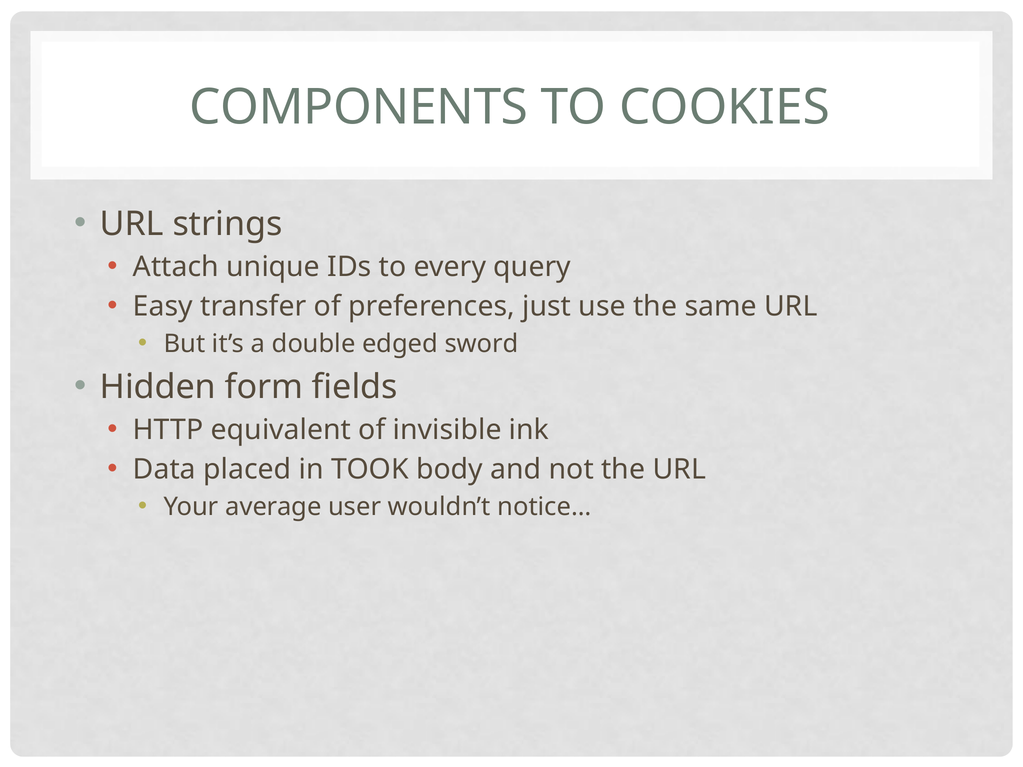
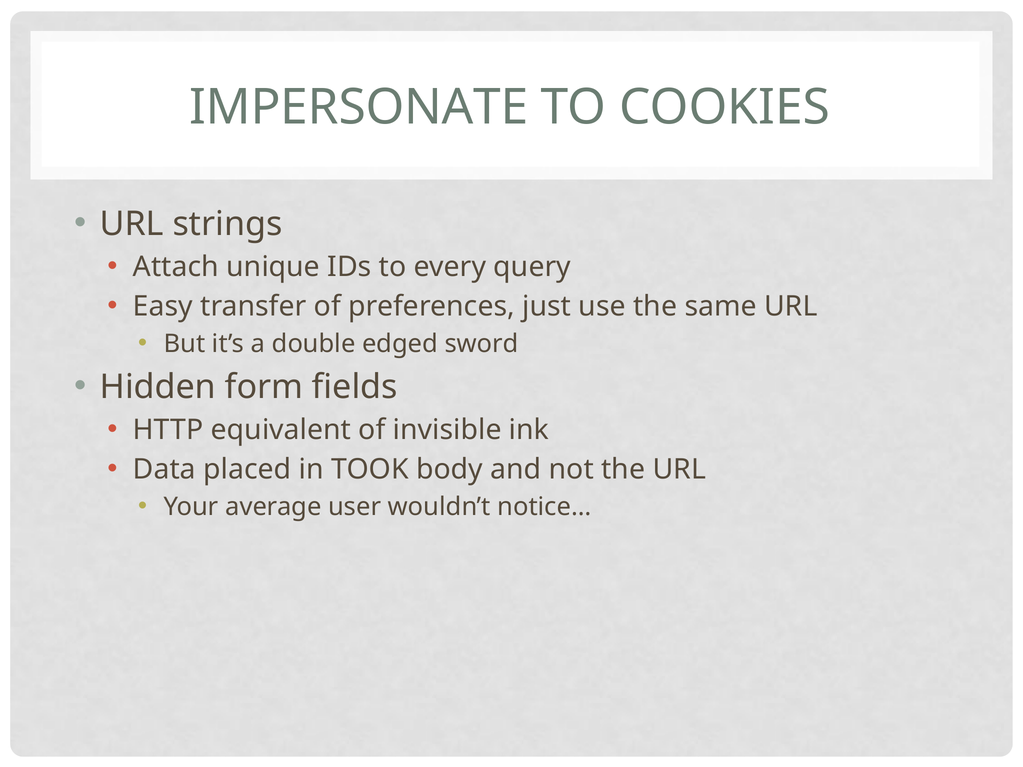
COMPONENTS: COMPONENTS -> IMPERSONATE (359, 107)
